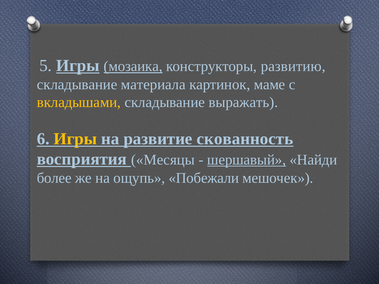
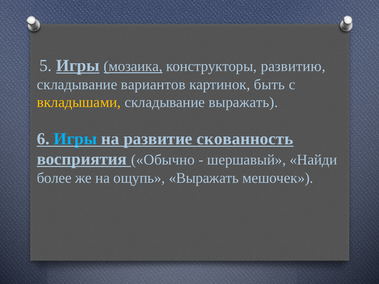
материала: материала -> вариантов (153, 85)
маме: маме -> быть (269, 85)
Игры colour: yellow -> light blue (75, 139)
Месяцы: Месяцы -> Обычно (163, 160)
шершавый underline: present -> none (247, 160)
ощупь Побежали: Побежали -> Выражать (204, 178)
